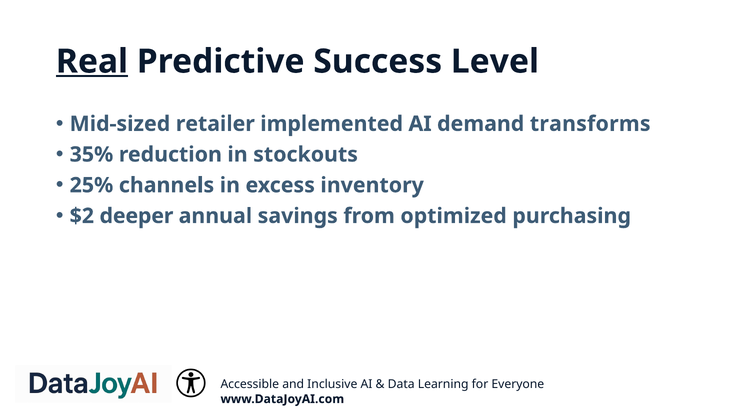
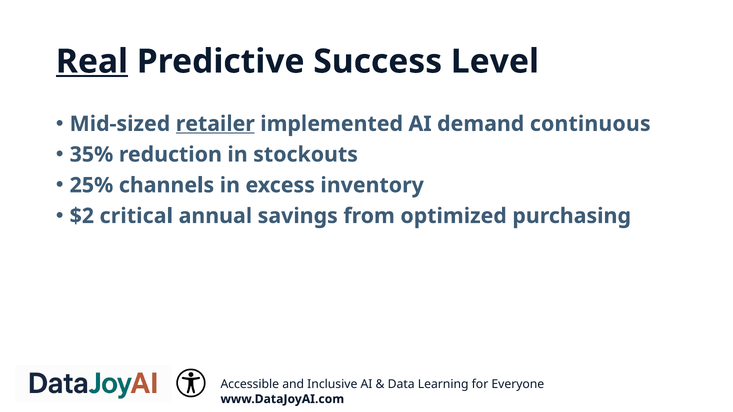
retailer underline: none -> present (215, 124)
transforms: transforms -> continuous (590, 124)
deeper: deeper -> critical (136, 216)
